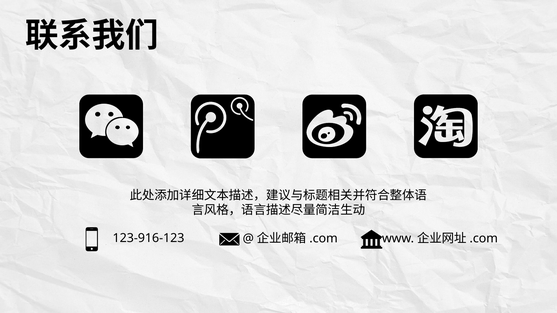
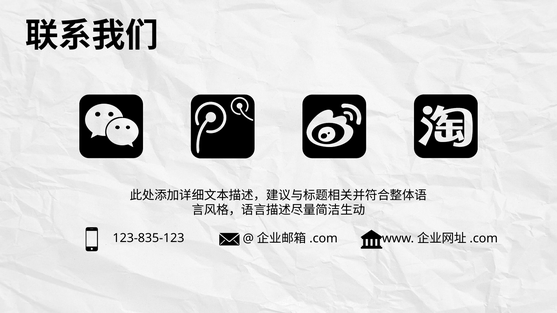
123-916-123: 123-916-123 -> 123-835-123 (149, 238)
